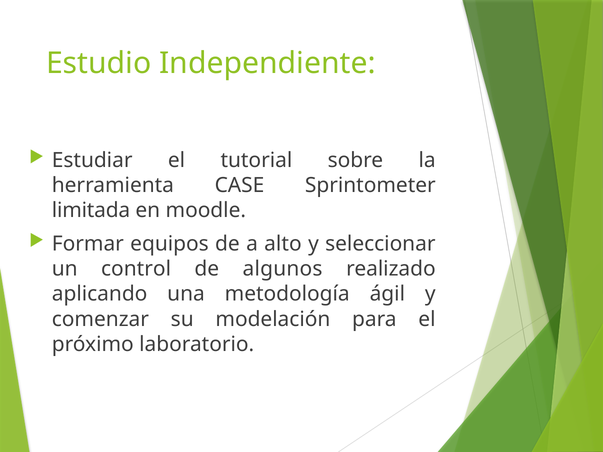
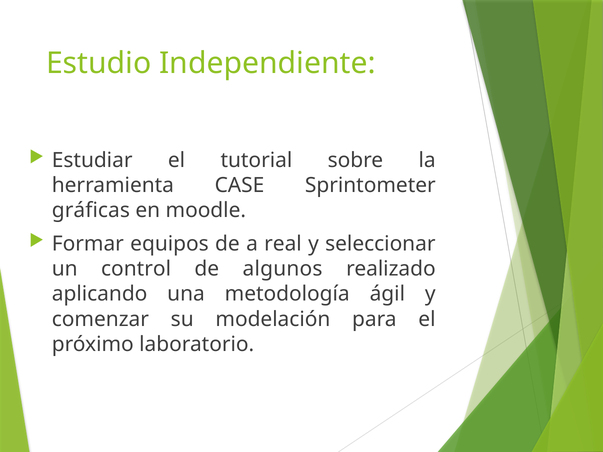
limitada: limitada -> gráficas (91, 211)
alto: alto -> real (283, 244)
